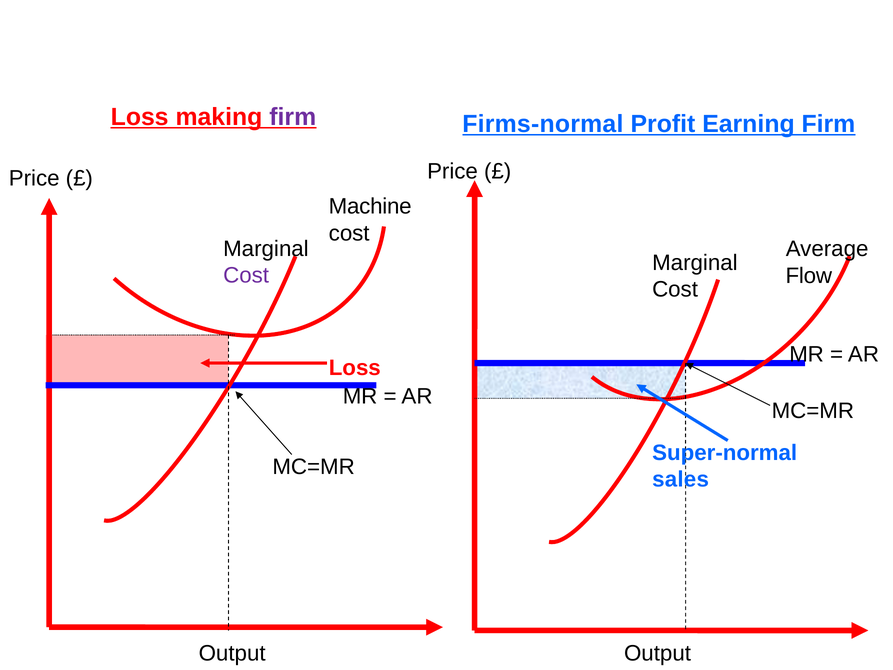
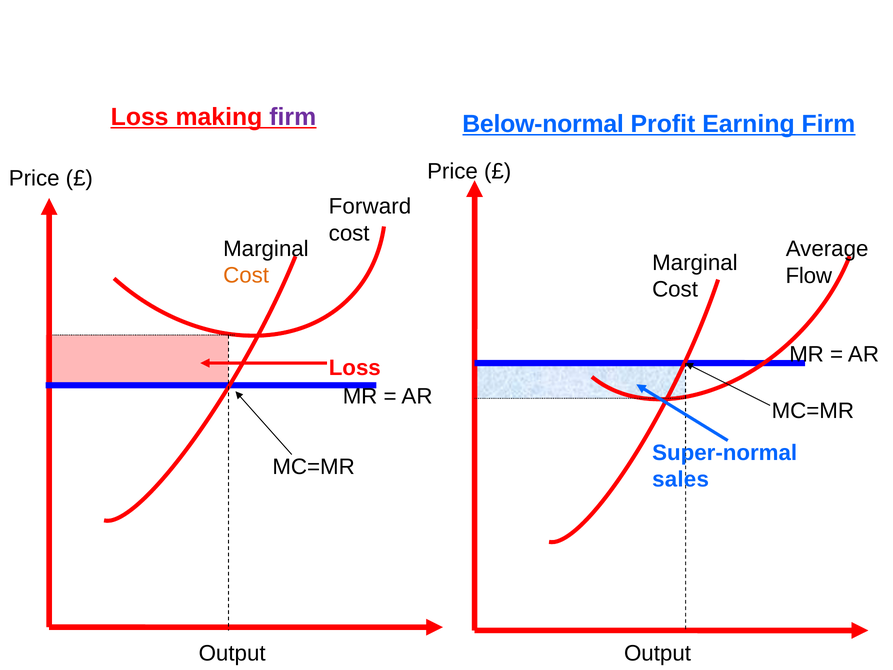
Firms-normal: Firms-normal -> Below-normal (543, 124)
Machine: Machine -> Forward (370, 207)
Cost colour: purple -> orange (246, 276)
